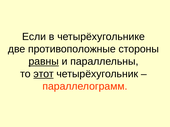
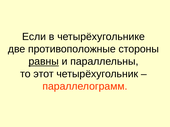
этот underline: present -> none (44, 74)
